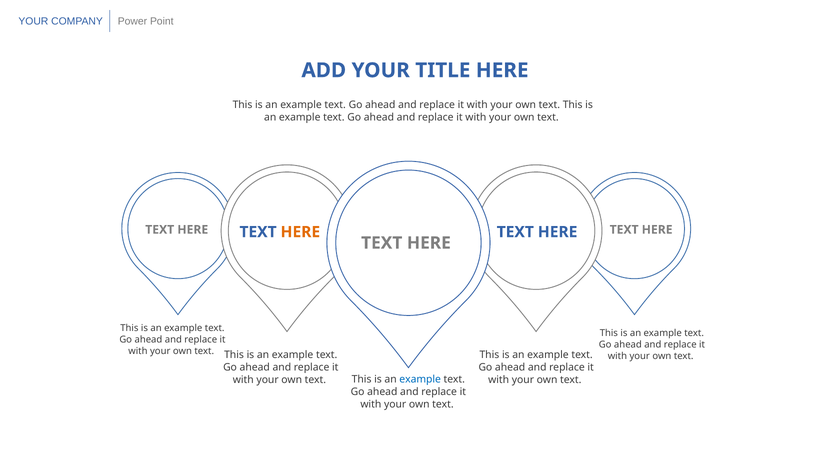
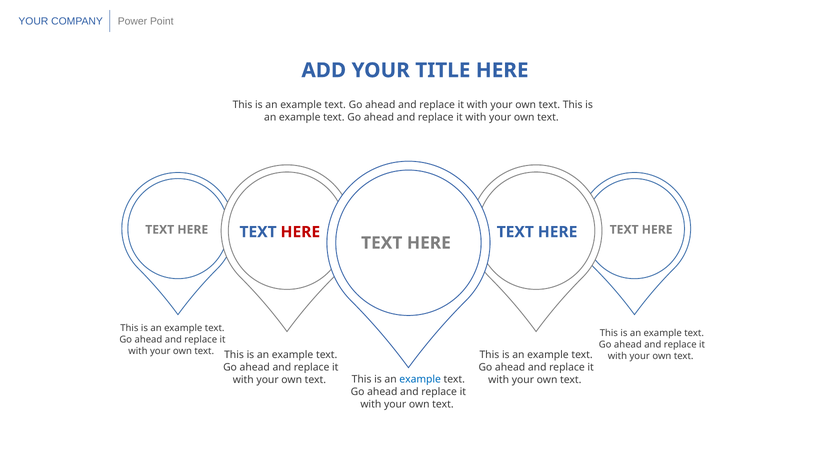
HERE colour: orange -> red (300, 232)
